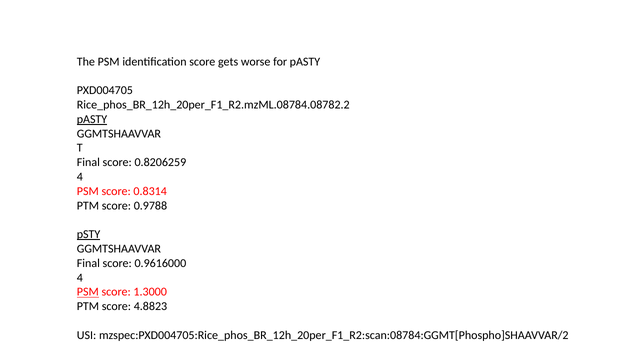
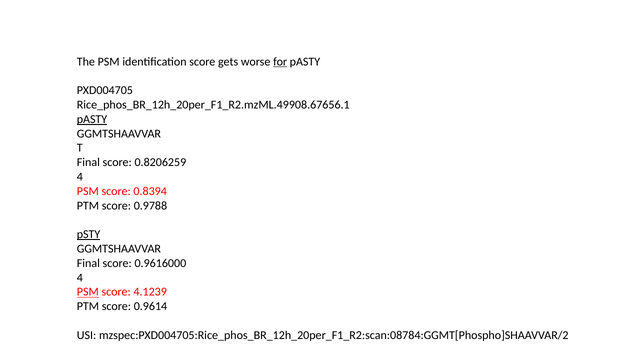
for underline: none -> present (280, 62)
Rice_phos_BR_12h_20per_F1_R2.mzML.08784.08782.2: Rice_phos_BR_12h_20per_F1_R2.mzML.08784.08782.2 -> Rice_phos_BR_12h_20per_F1_R2.mzML.49908.67656.1 (213, 105)
0.8314: 0.8314 -> 0.8394 (150, 191)
1.3000: 1.3000 -> 4.1239 (150, 292)
4.8823: 4.8823 -> 0.9614 (150, 307)
